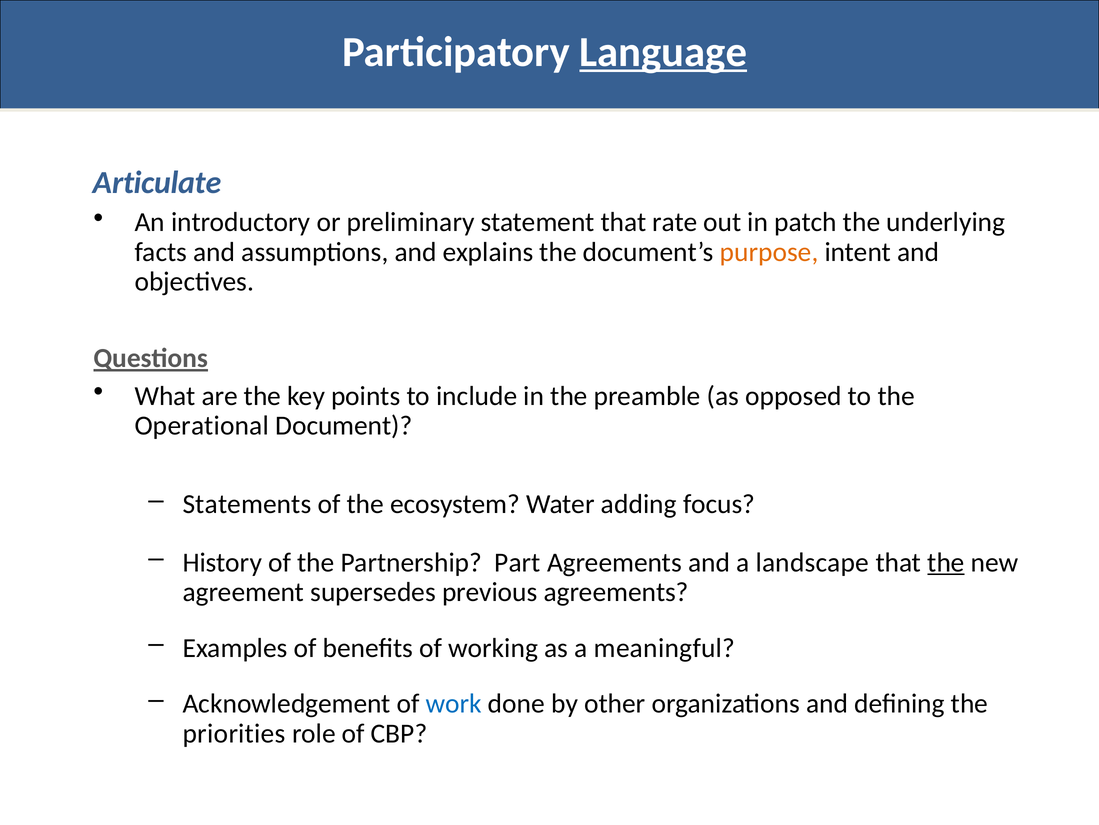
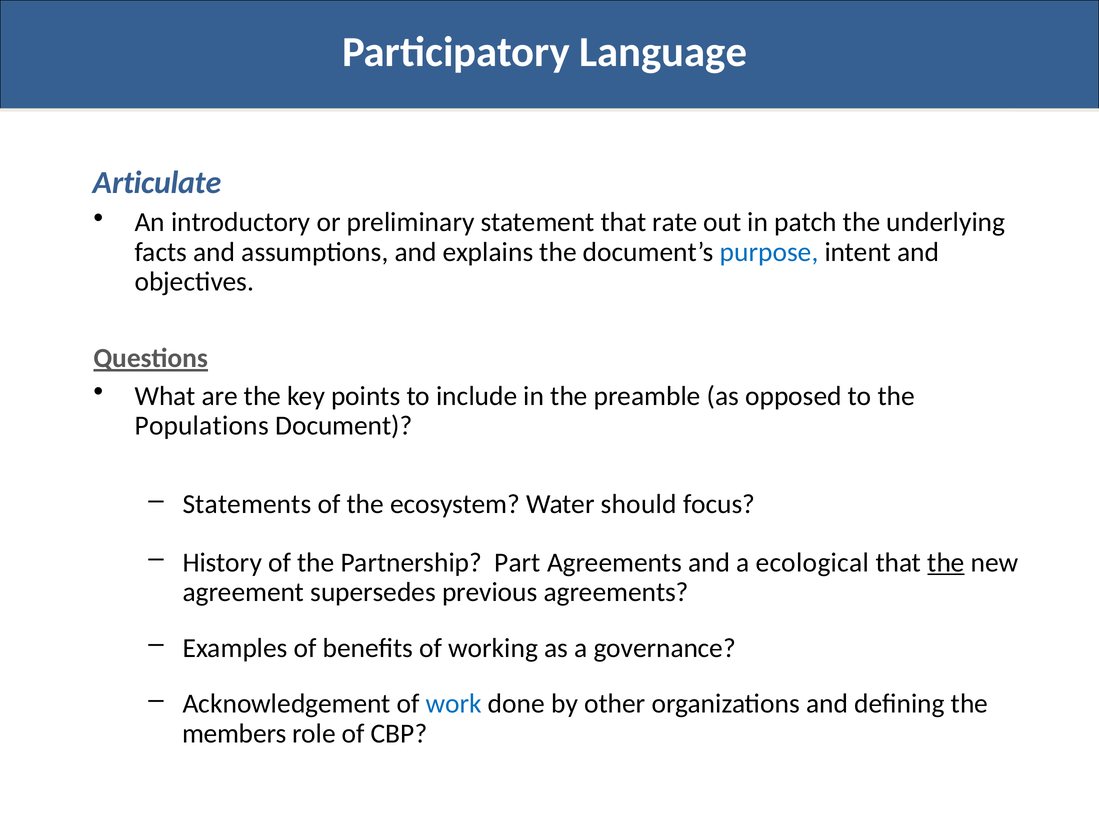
Language underline: present -> none (663, 52)
purpose colour: orange -> blue (769, 252)
Operational: Operational -> Populations (202, 425)
adding: adding -> should (639, 504)
landscape: landscape -> ecological (812, 562)
meaningful: meaningful -> governance (665, 647)
priorities: priorities -> members (234, 733)
